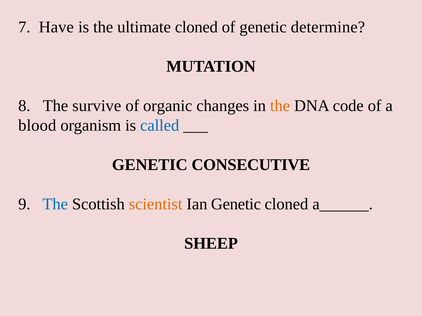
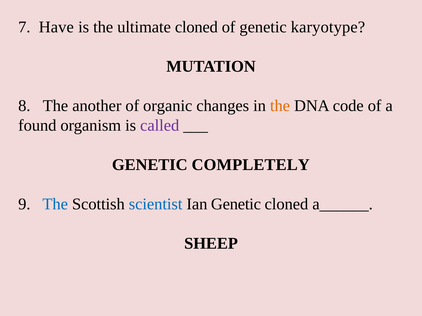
determine: determine -> karyotype (328, 27)
survive: survive -> another (97, 106)
blood: blood -> found (37, 126)
called colour: blue -> purple (160, 126)
CONSECUTIVE: CONSECUTIVE -> COMPLETELY (251, 165)
scientist colour: orange -> blue (156, 204)
